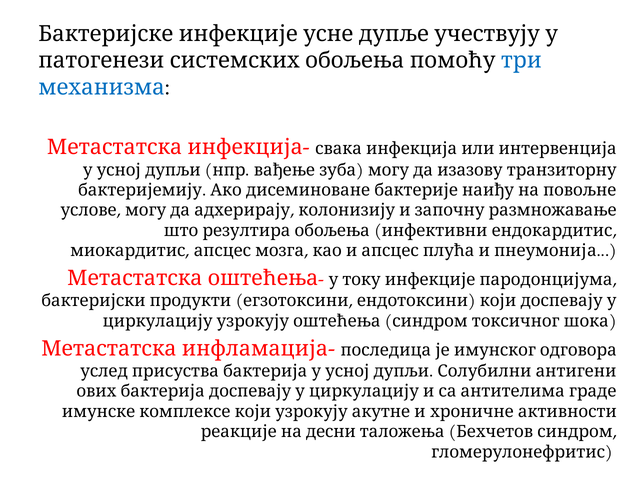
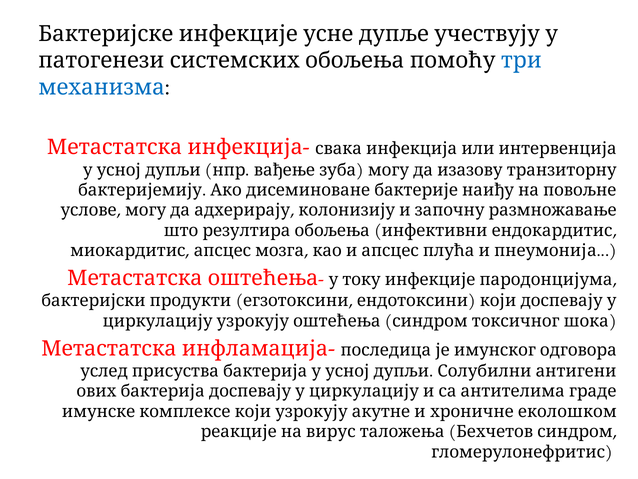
активности: активности -> еколошком (567, 411)
десни: десни -> вирус (331, 431)
